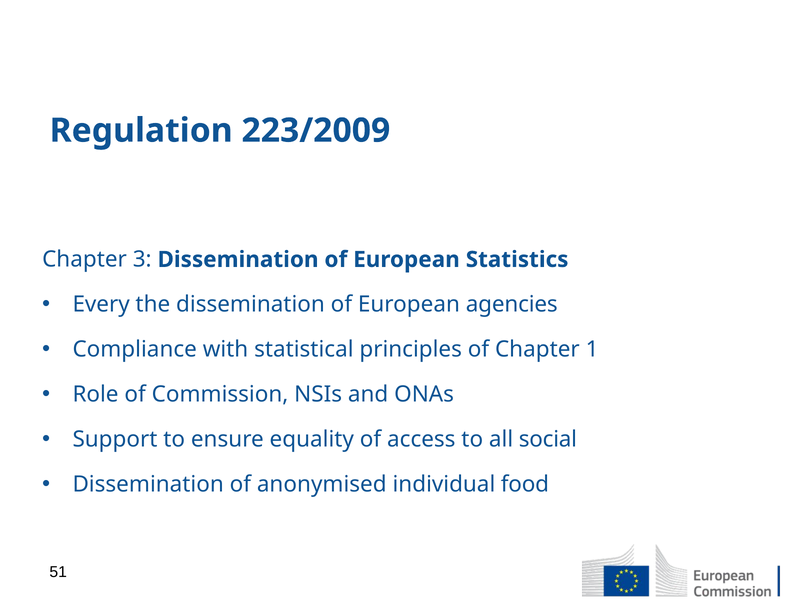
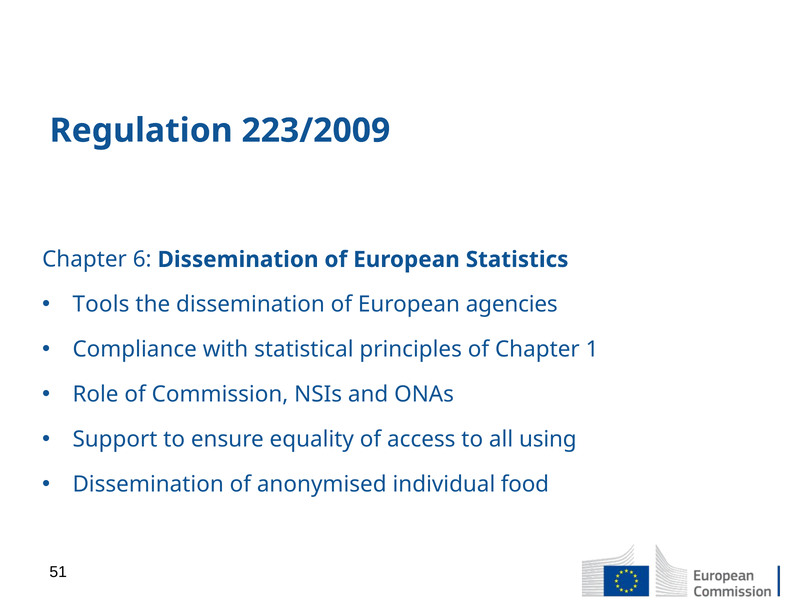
3: 3 -> 6 (142, 259)
Every: Every -> Tools (101, 304)
social: social -> using (548, 439)
